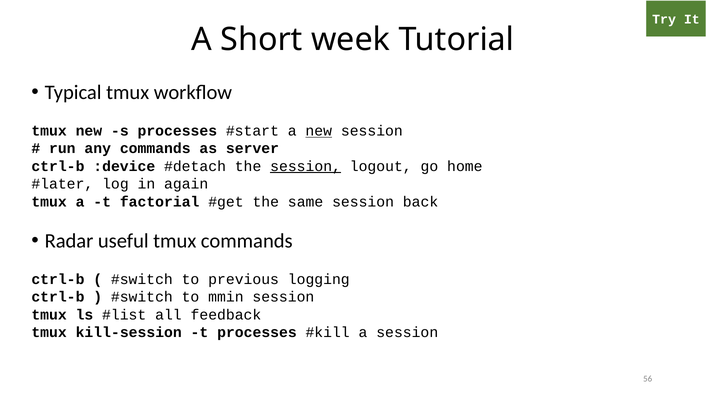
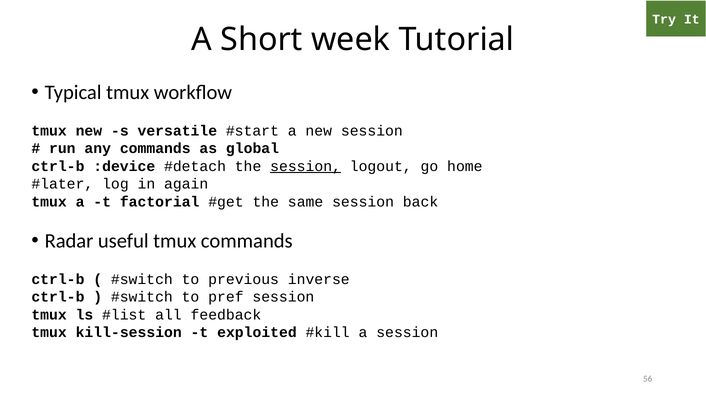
s processes: processes -> versatile (177, 131)
new underline: present -> none (319, 131)
server: server -> global (253, 149)
logging: logging -> inverse (319, 279)
mmin: mmin -> pref (226, 297)
t processes: processes -> exploited (257, 332)
